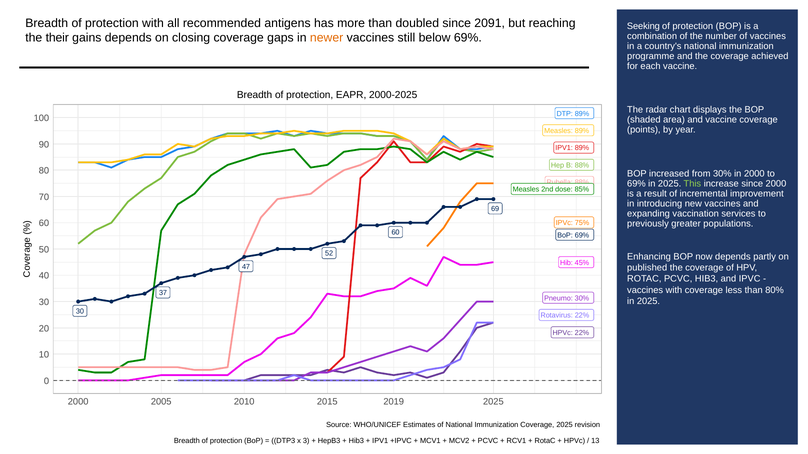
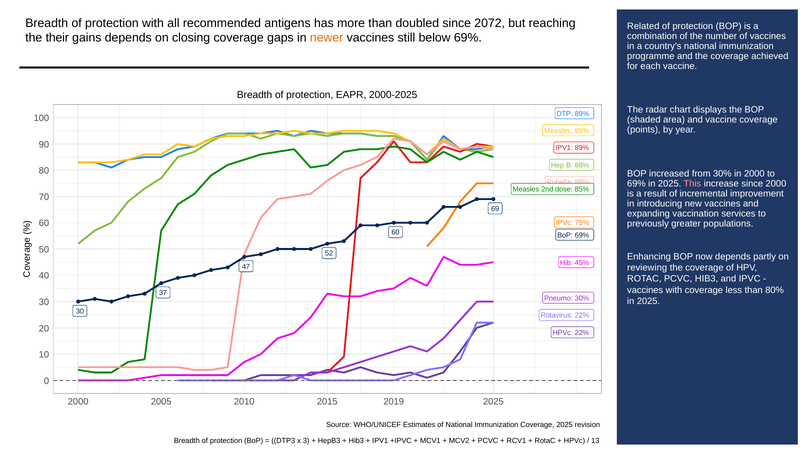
2091: 2091 -> 2072 (490, 23)
Seeking: Seeking -> Related (643, 26)
This colour: light green -> pink (692, 184)
published: published -> reviewing (647, 268)
